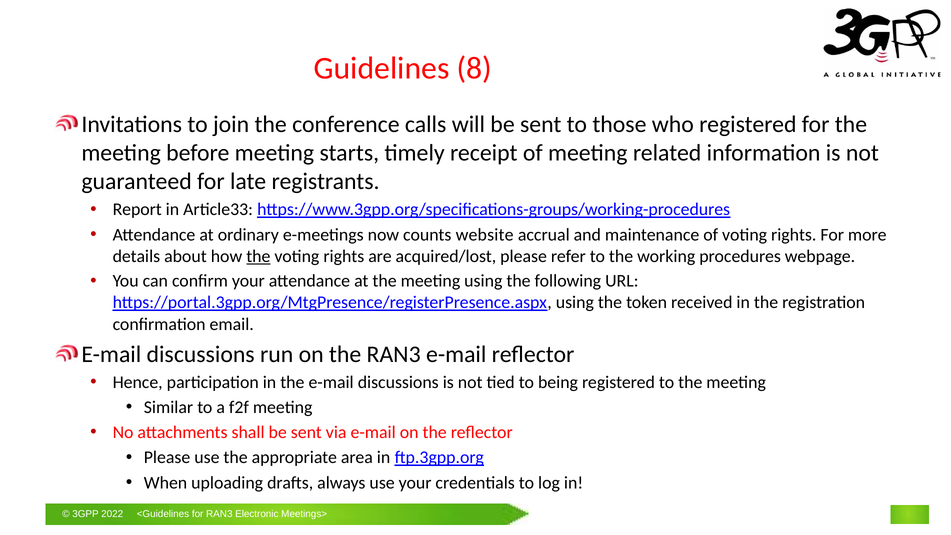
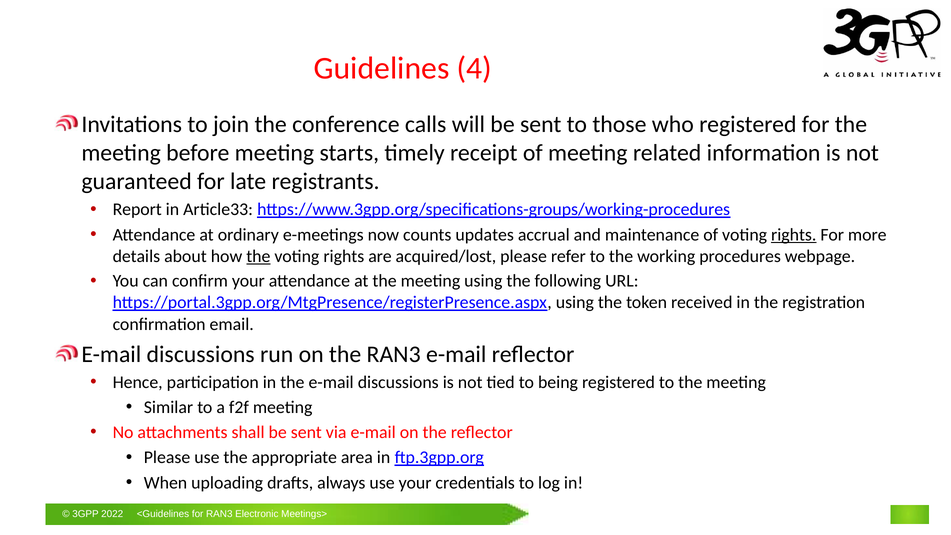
8: 8 -> 4 (474, 68)
website: website -> updates (485, 235)
rights underline: none -> present (794, 235)
